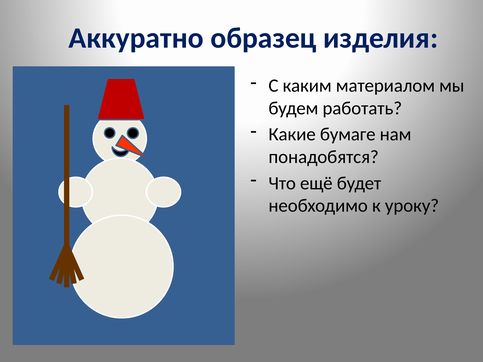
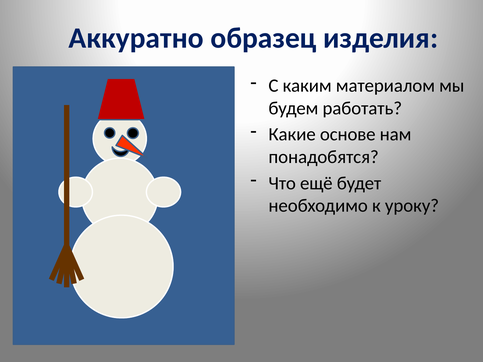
бумаге: бумаге -> основе (348, 135)
